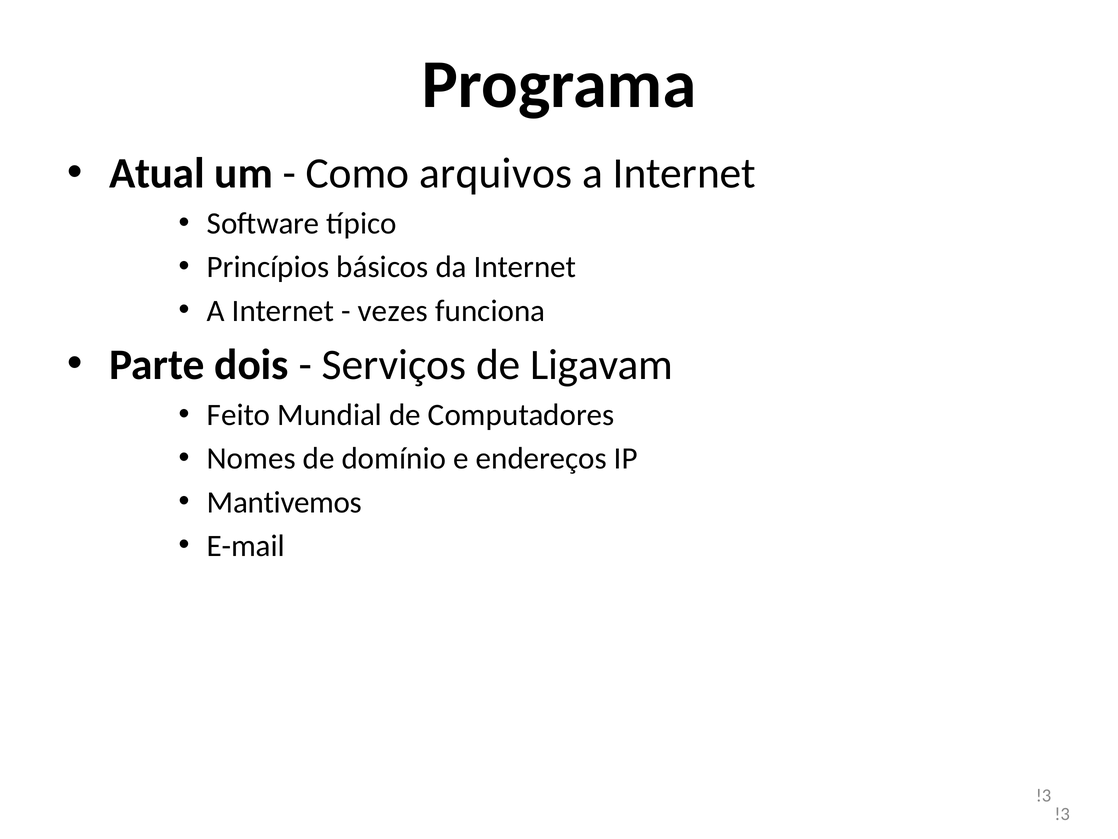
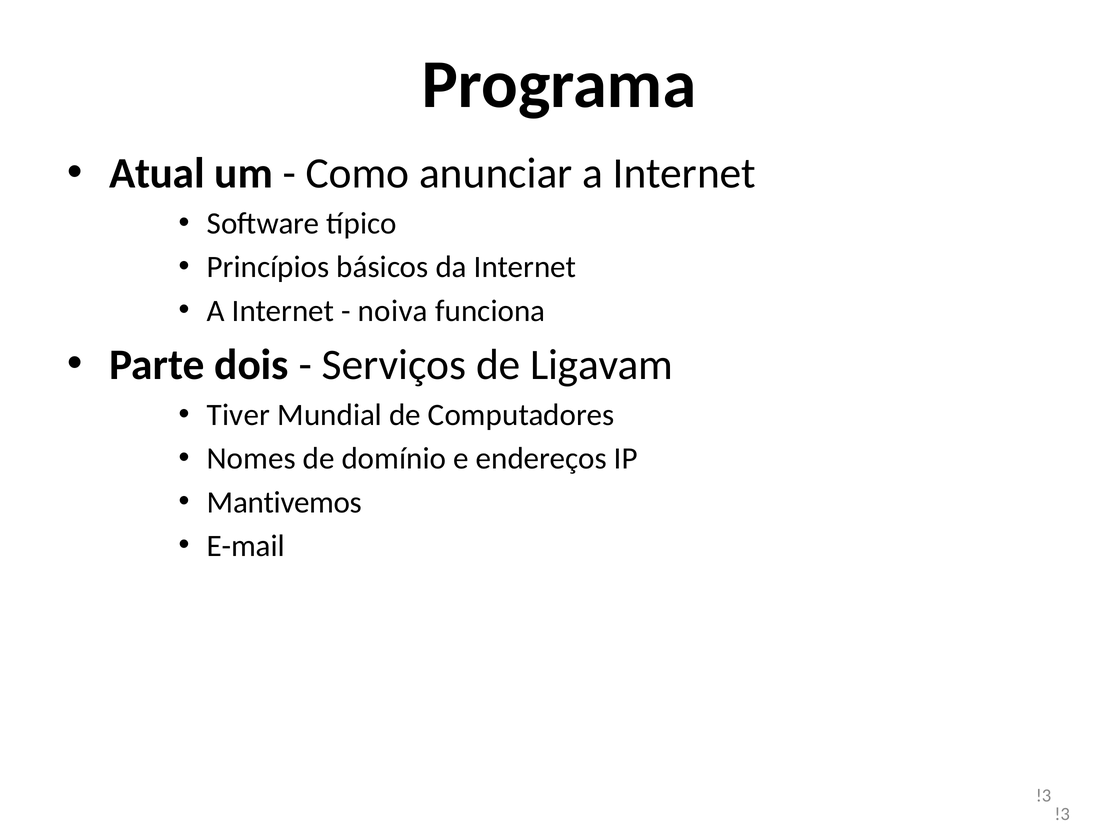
arquivos: arquivos -> anunciar (496, 173)
vezes: vezes -> noiva (393, 311)
Feito: Feito -> Tiver (238, 415)
